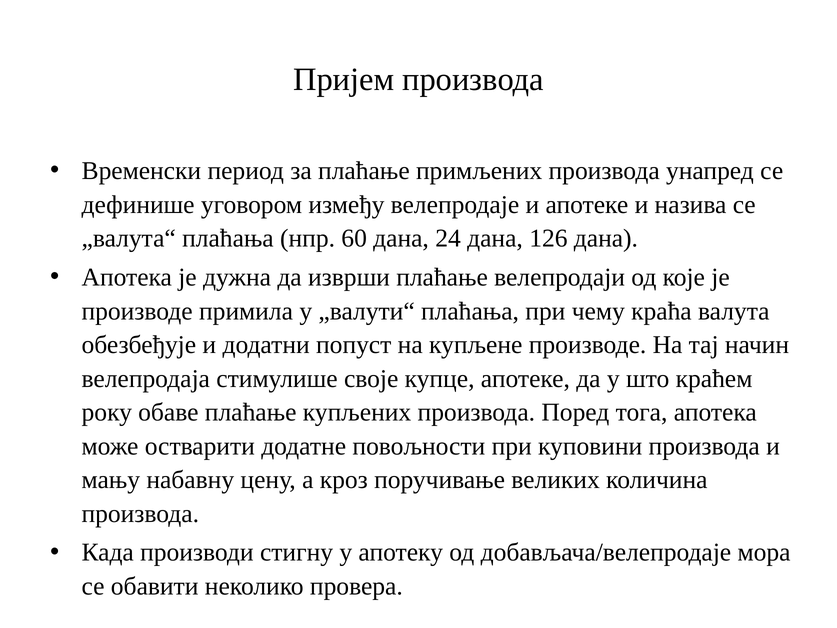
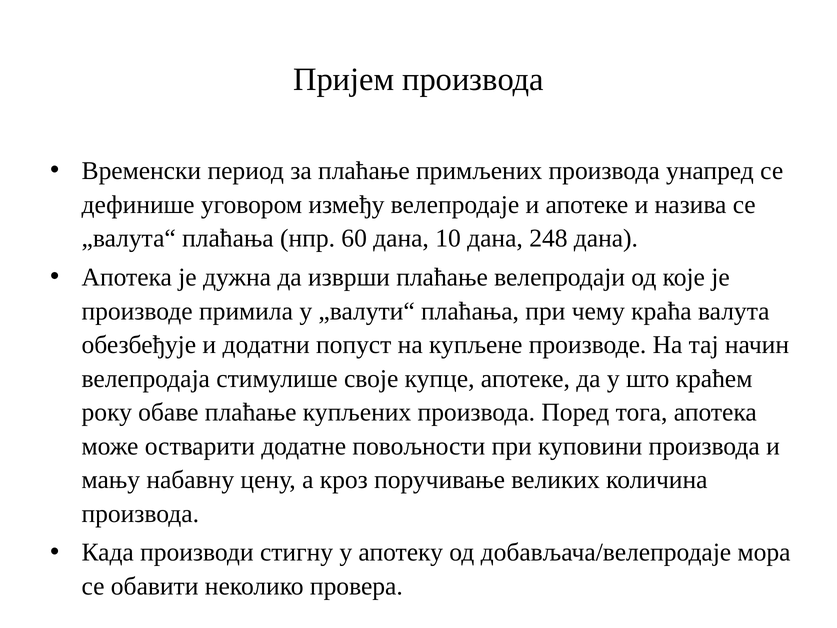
24: 24 -> 10 (448, 238)
126: 126 -> 248 (548, 238)
